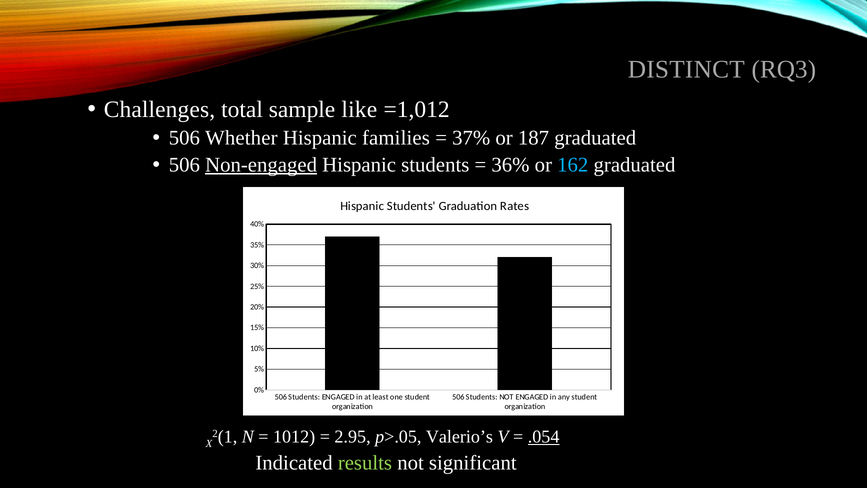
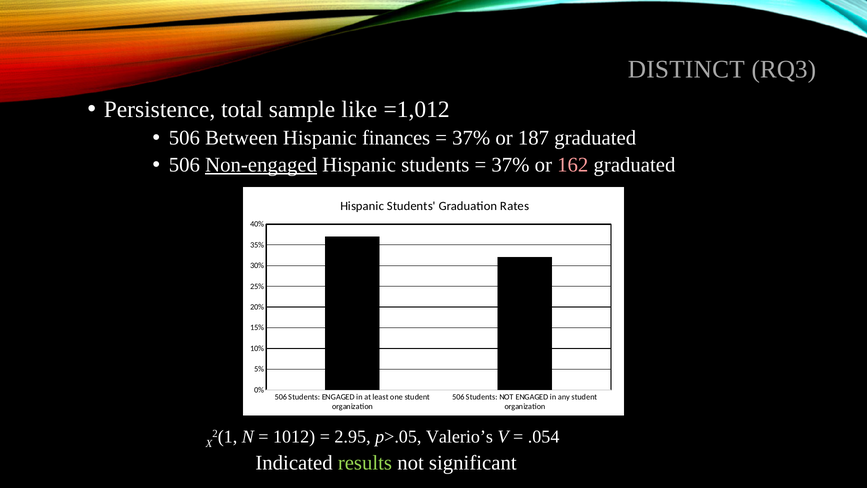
Challenges: Challenges -> Persistence (160, 109)
Whether: Whether -> Between (241, 138)
families: families -> finances (396, 138)
36%: 36% -> 37% (510, 165)
162 colour: light blue -> pink (573, 165)
.054 underline: present -> none (544, 437)
